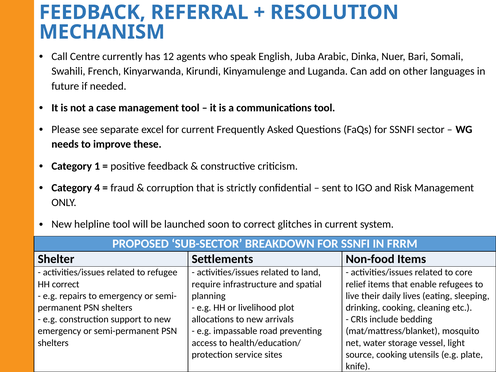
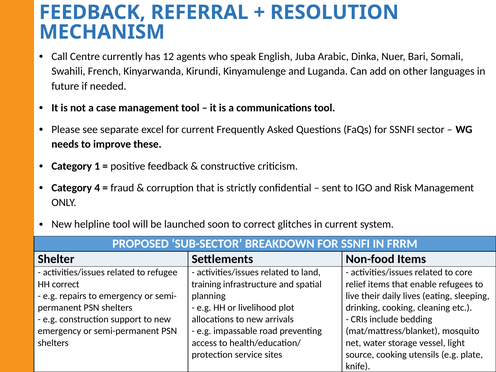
require: require -> training (206, 284)
